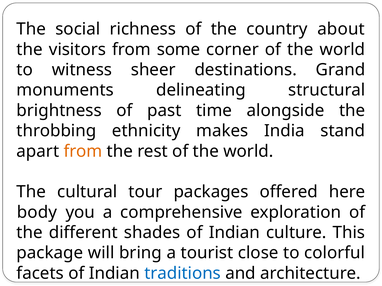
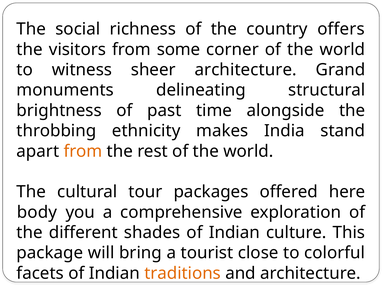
about: about -> offers (341, 29)
sheer destinations: destinations -> architecture (246, 70)
traditions colour: blue -> orange (183, 274)
